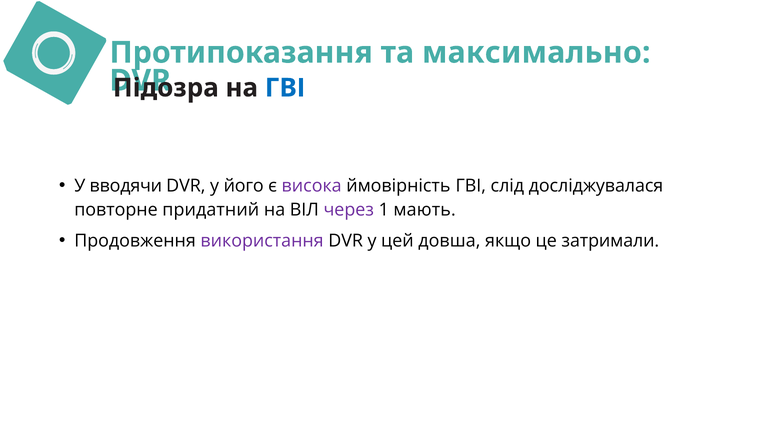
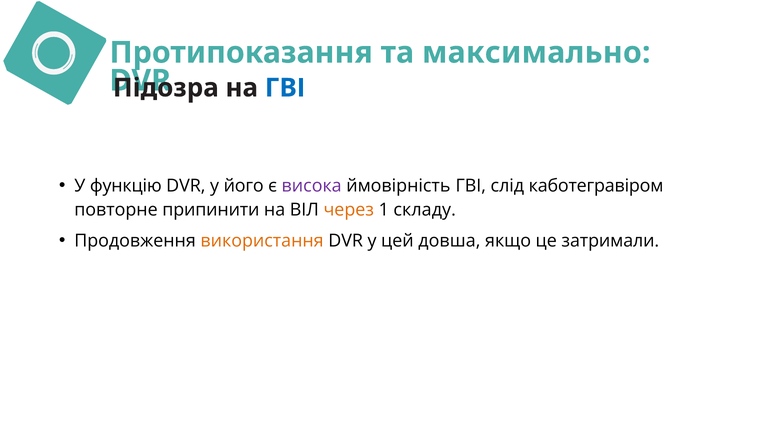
вводячи: вводячи -> функцію (126, 186)
досліджувалася: досліджувалася -> каботегравіром (596, 186)
придатний: придатний -> припинити (211, 210)
через colour: purple -> orange (349, 210)
мають: мають -> складу (425, 210)
використання colour: purple -> orange (262, 241)
